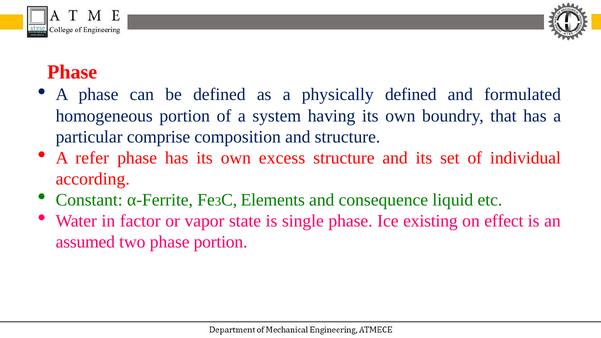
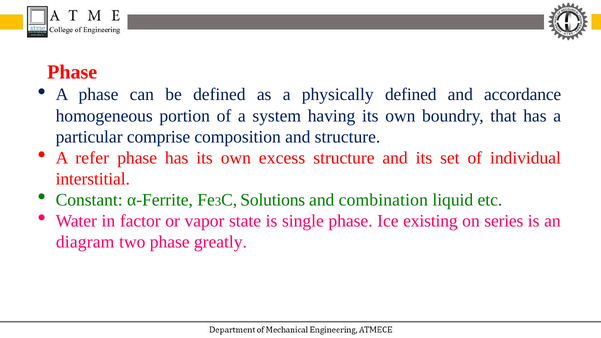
formulated: formulated -> accordance (523, 95)
according: according -> interstitial (93, 179)
Elements: Elements -> Solutions (273, 200)
consequence: consequence -> combination (383, 200)
effect: effect -> series (504, 221)
assumed: assumed -> diagram (85, 242)
phase portion: portion -> greatly (220, 242)
